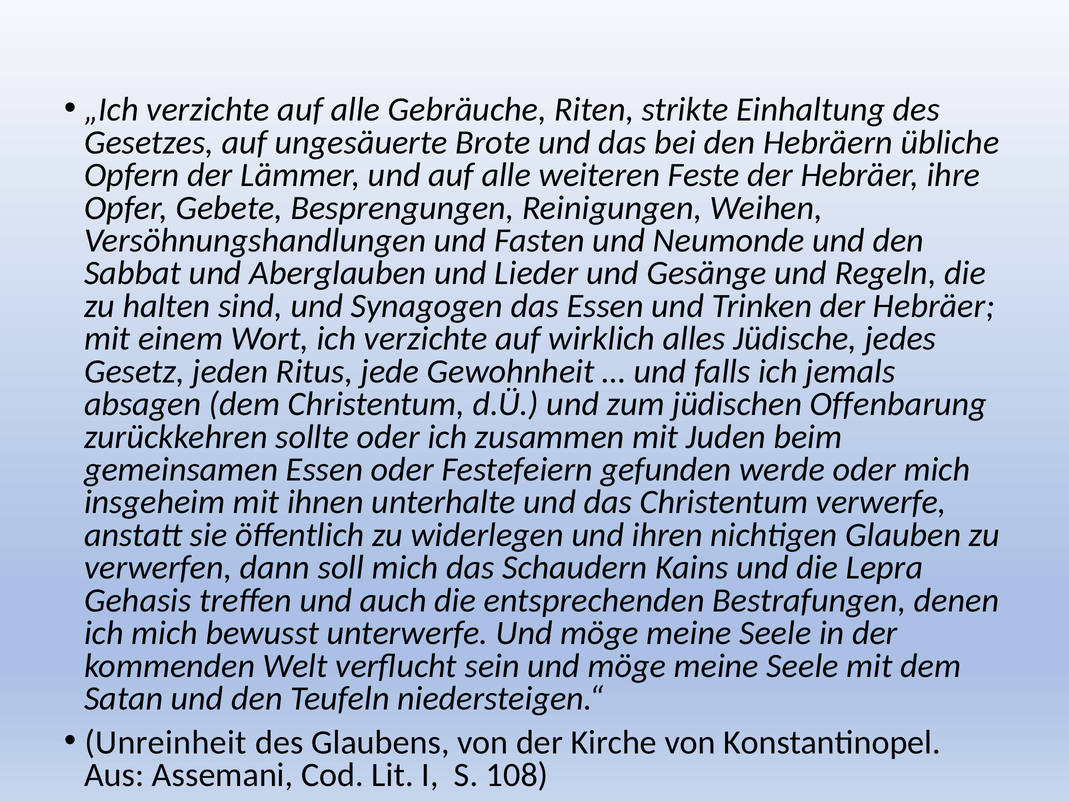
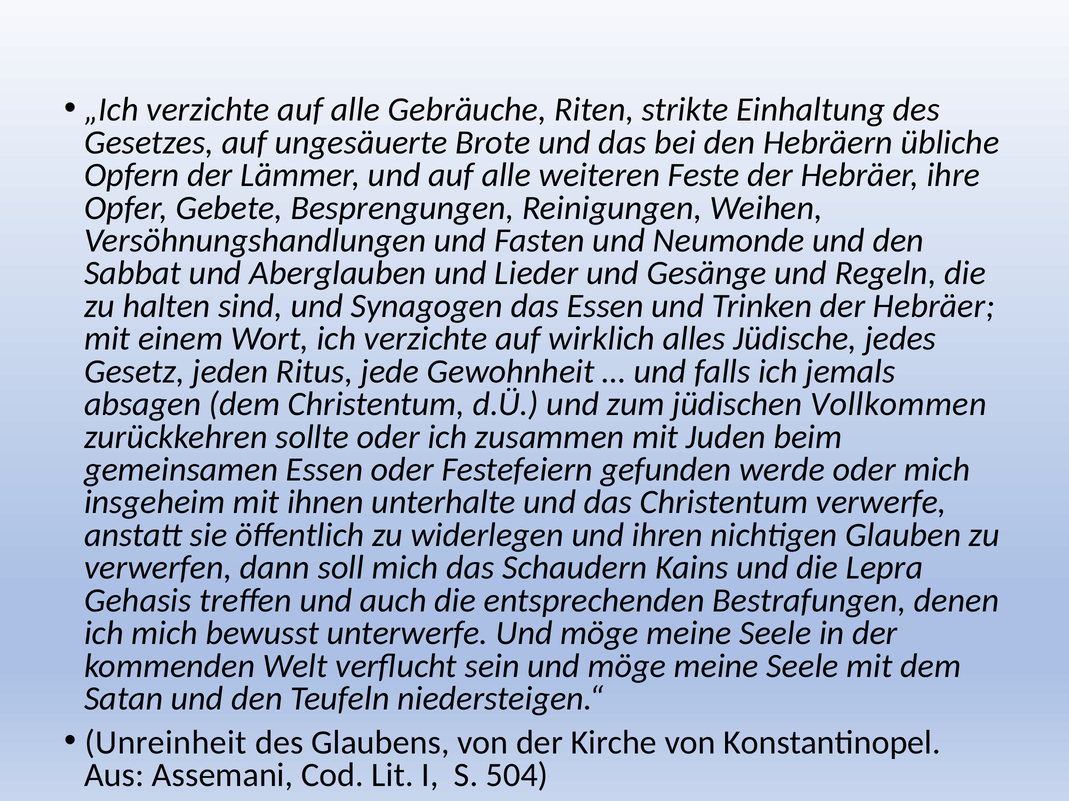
Offenbarung: Offenbarung -> Vollkommen (898, 404)
108: 108 -> 504 (517, 776)
